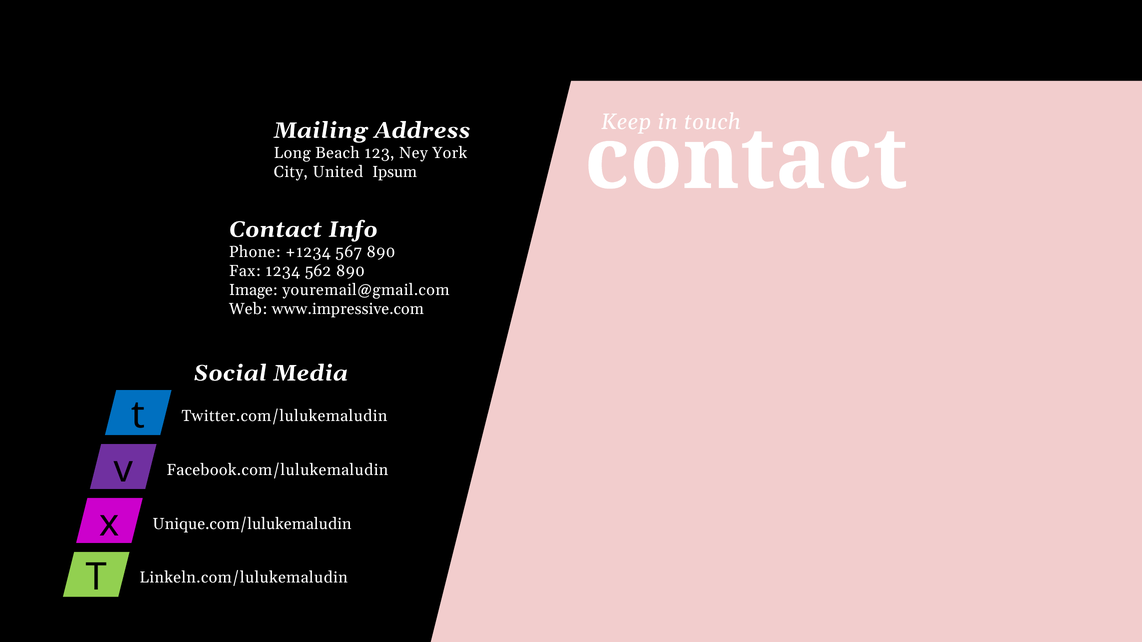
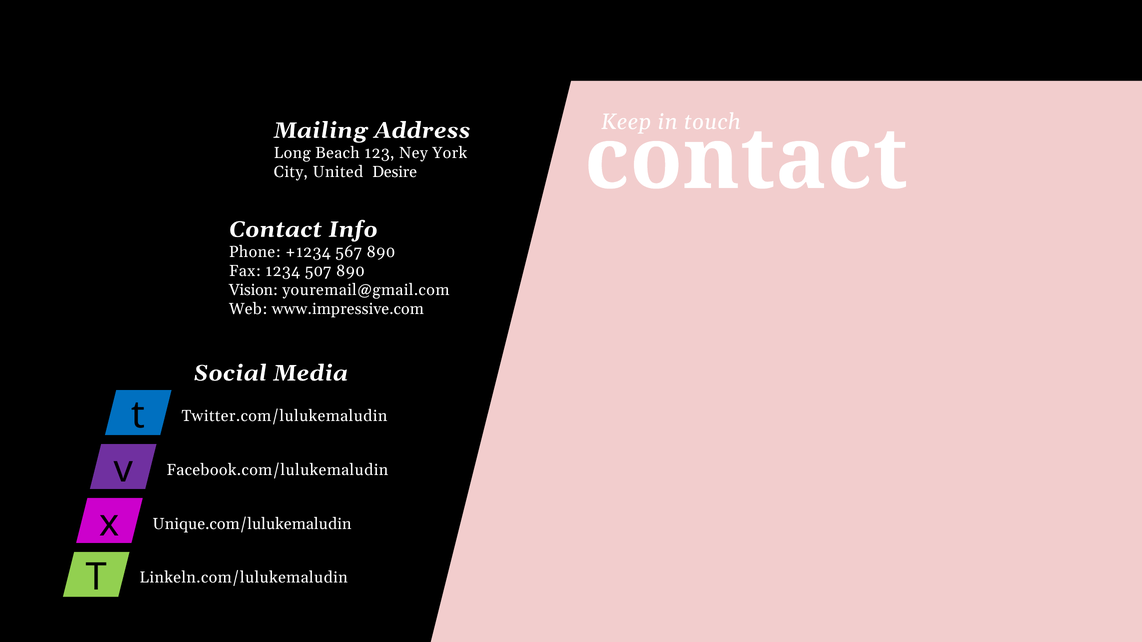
Ipsum: Ipsum -> Desire (395, 172)
562: 562 -> 507 (318, 271)
Image: Image -> Vision (253, 290)
